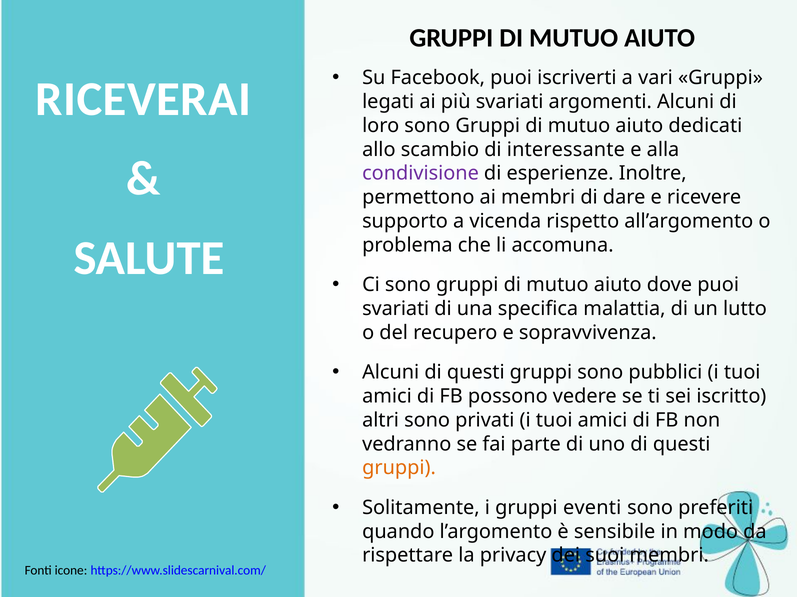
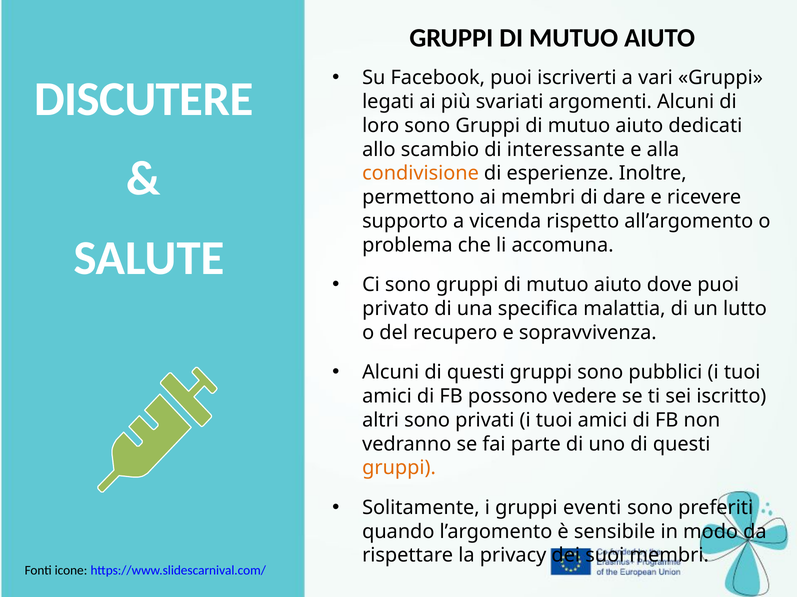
RICEVERAI: RICEVERAI -> DISCUTERE (144, 100)
condivisione colour: purple -> orange (421, 174)
svariati: svariati -> privato (396, 309)
